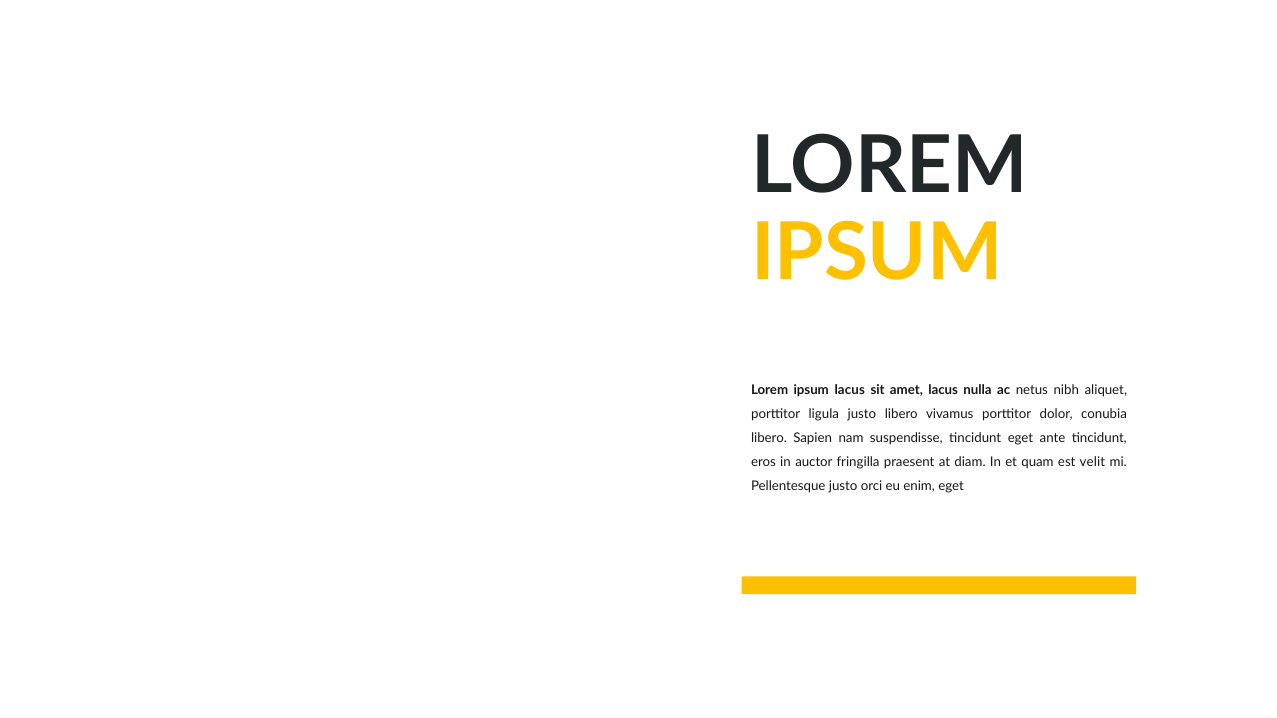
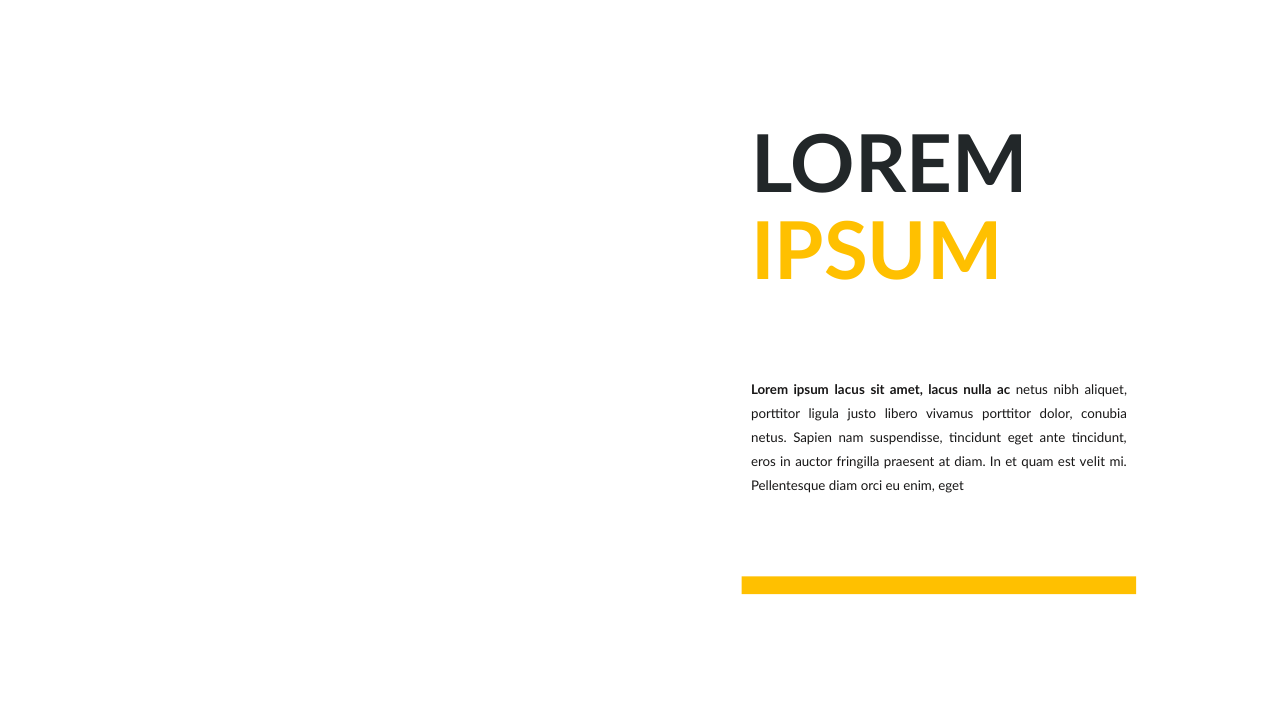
libero: libero -> netus (769, 438)
Pellentesque justo: justo -> diam (843, 486)
